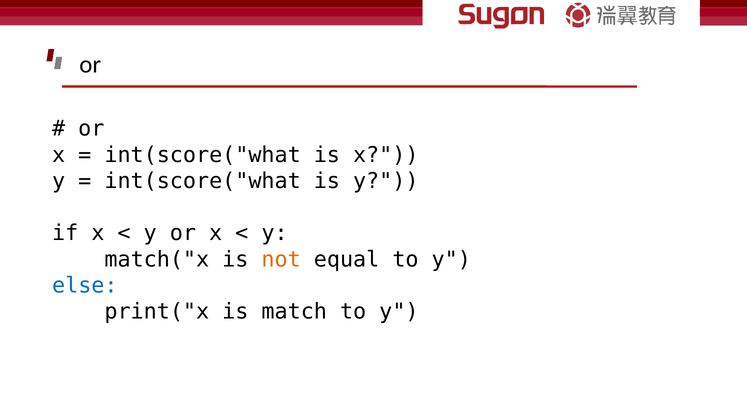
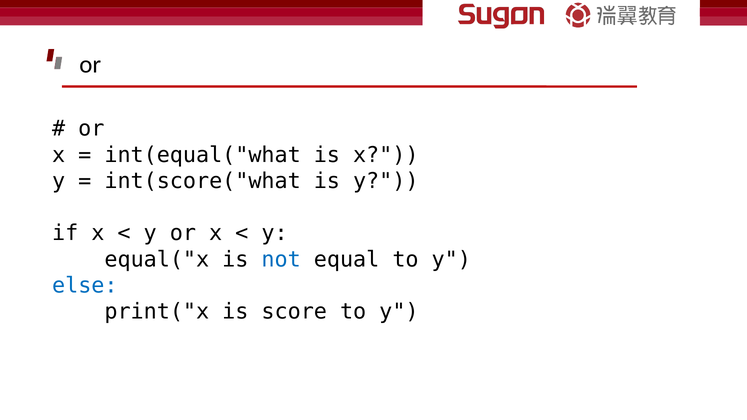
int(score("what: int(score("what -> int(equal("what (203, 155)
match("x: match("x -> equal("x (157, 260)
not colour: orange -> blue (281, 260)
match: match -> score (294, 312)
